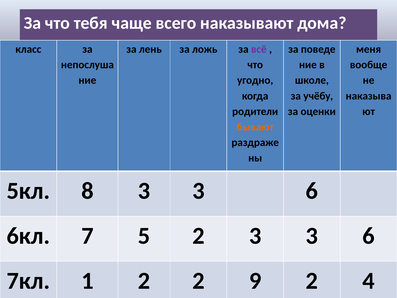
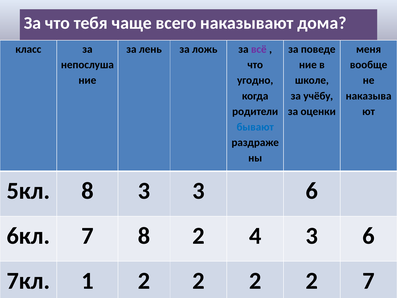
бывают colour: orange -> blue (255, 127)
7 5: 5 -> 8 (144, 236)
2 3: 3 -> 4 (255, 236)
1 2 2 9: 9 -> 2 (255, 281)
2 4: 4 -> 7 (369, 281)
